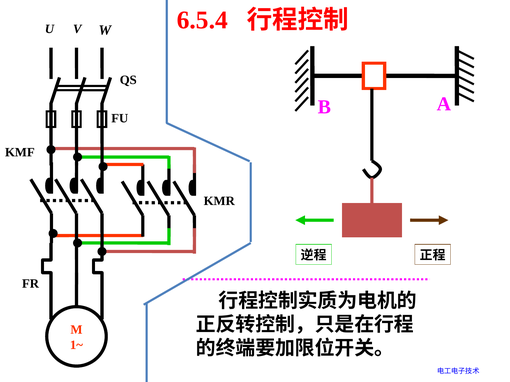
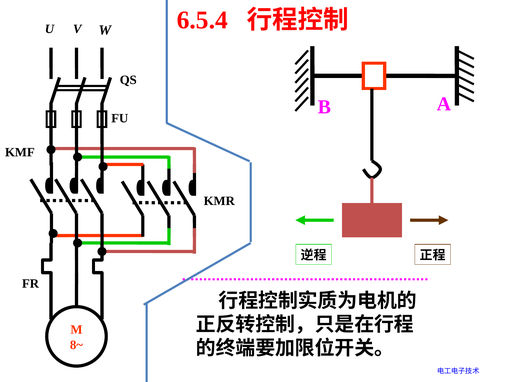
1~: 1~ -> 8~ (76, 345)
